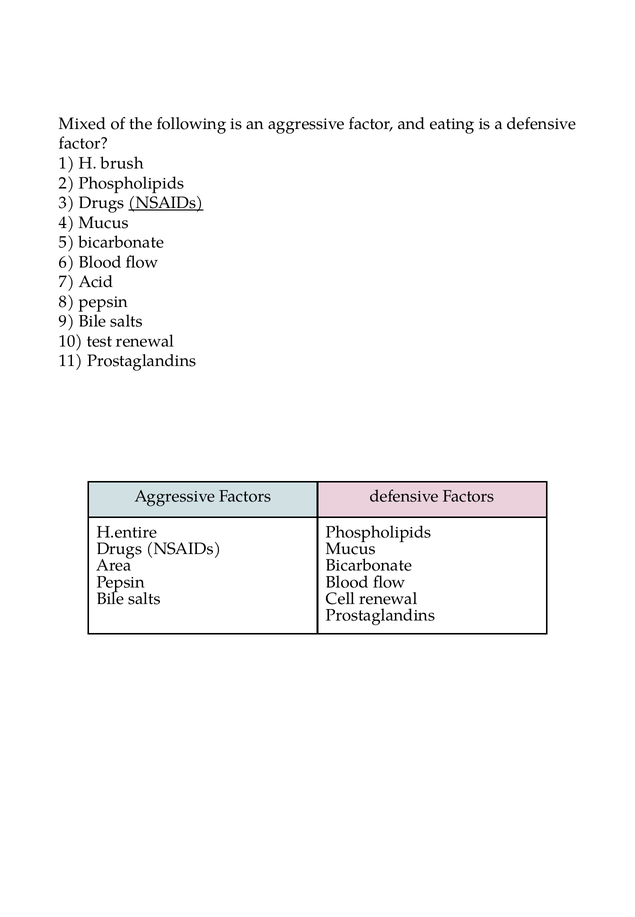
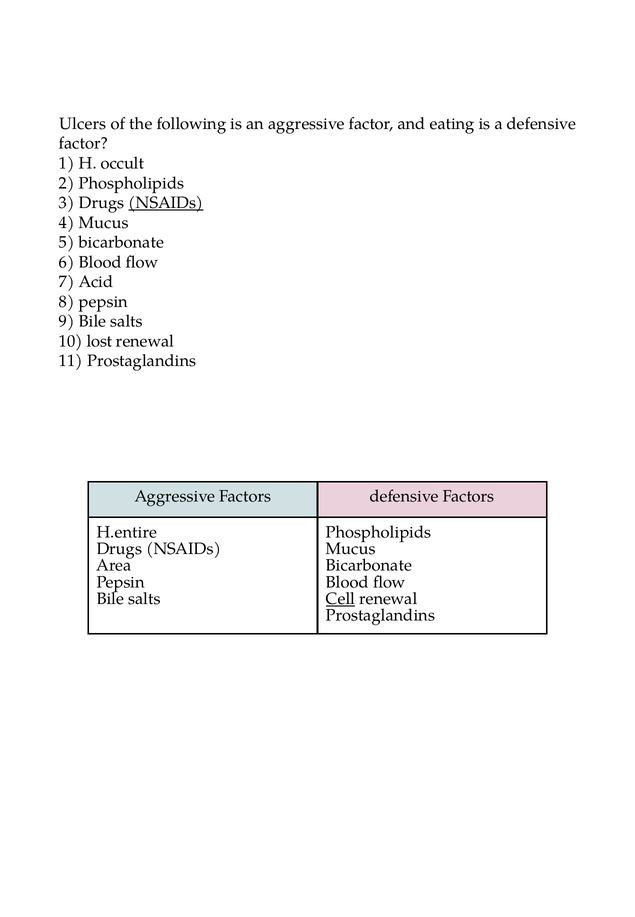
Mixed: Mixed -> Ulcers (83, 124)
brush: brush -> occult (122, 163)
test: test -> lost (100, 341)
Cell underline: none -> present (341, 599)
